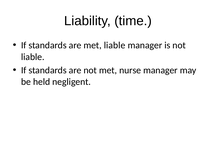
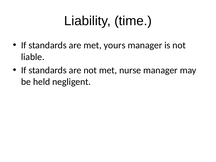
met liable: liable -> yours (115, 45)
